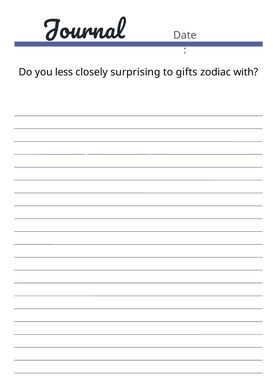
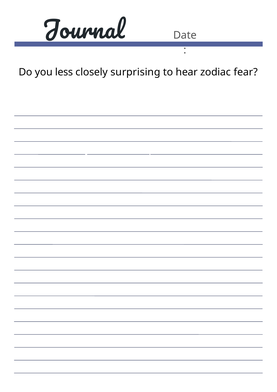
gifts: gifts -> hear (187, 72)
with: with -> fear (246, 72)
